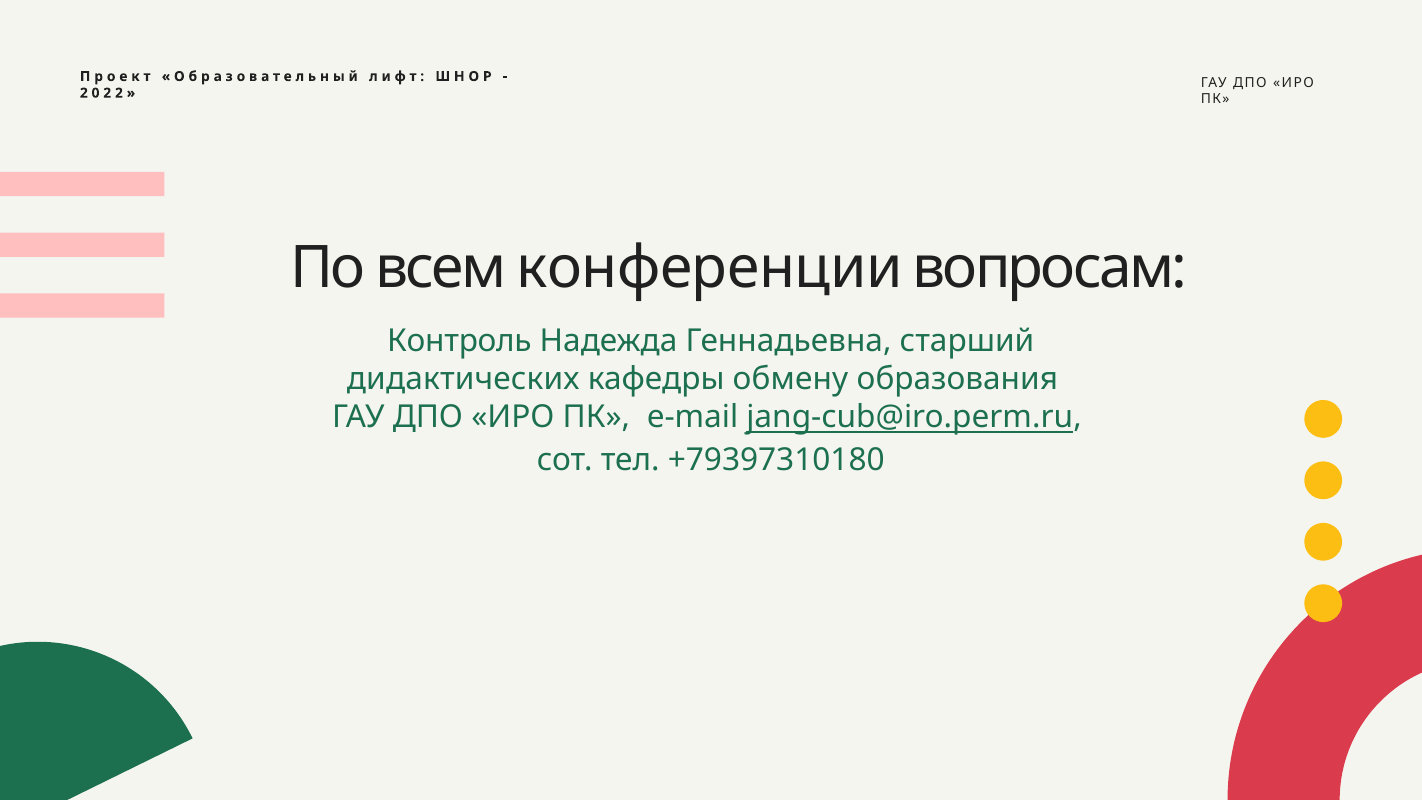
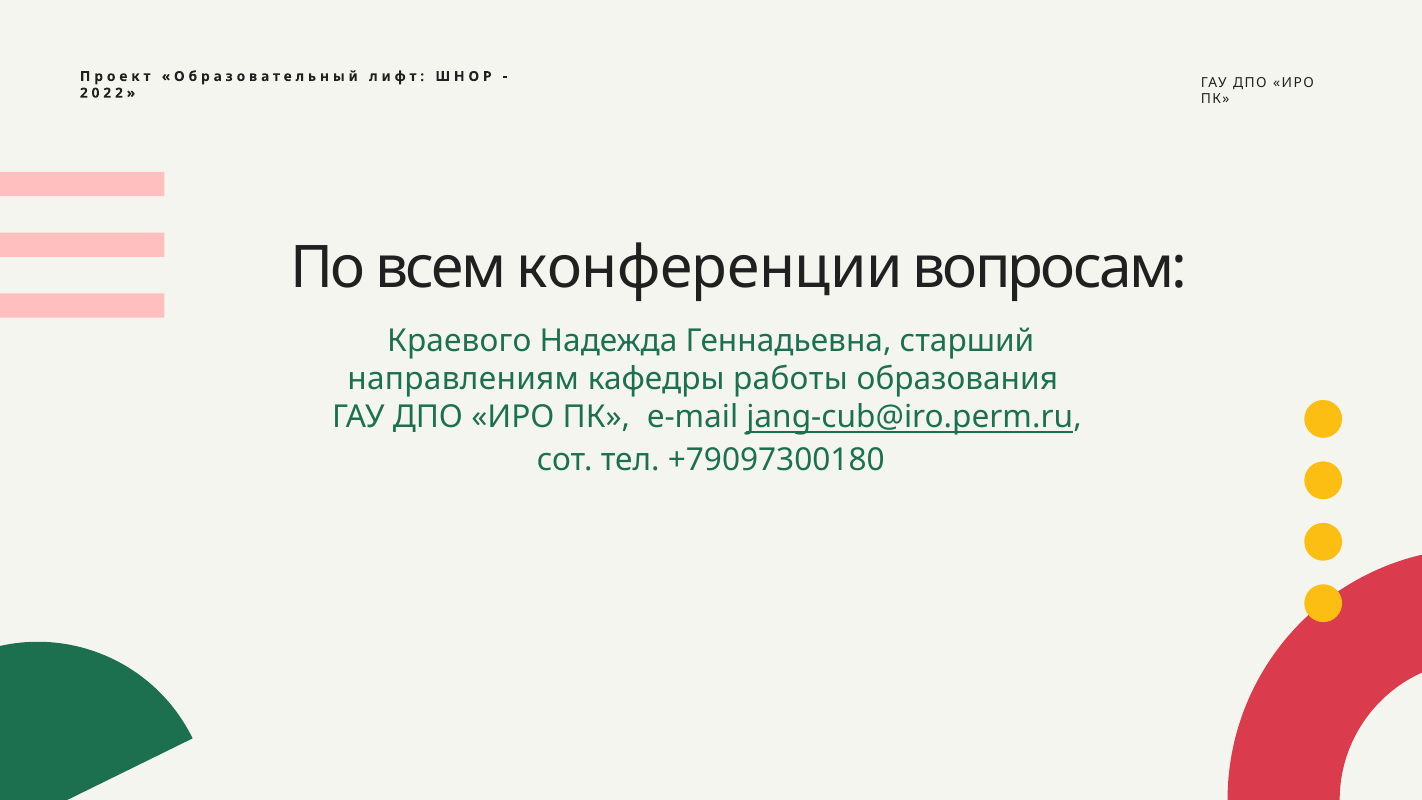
Контроль: Контроль -> Краевого (459, 342)
дидактических: дидактических -> направлениям (463, 379)
обмену: обмену -> работы (790, 379)
+79397310180: +79397310180 -> +79097300180 (776, 460)
